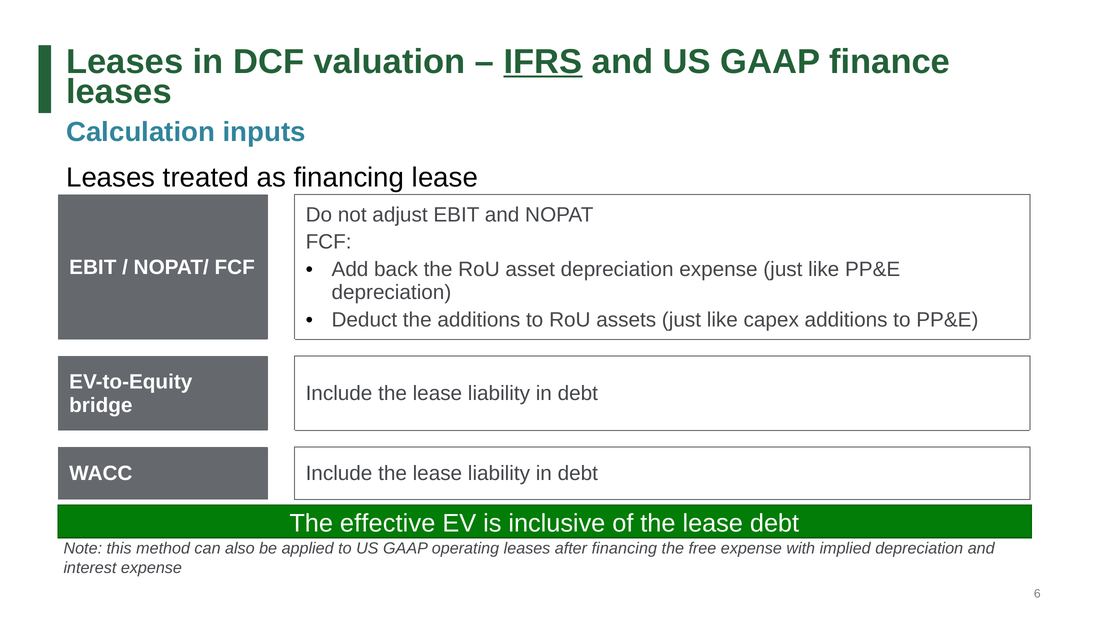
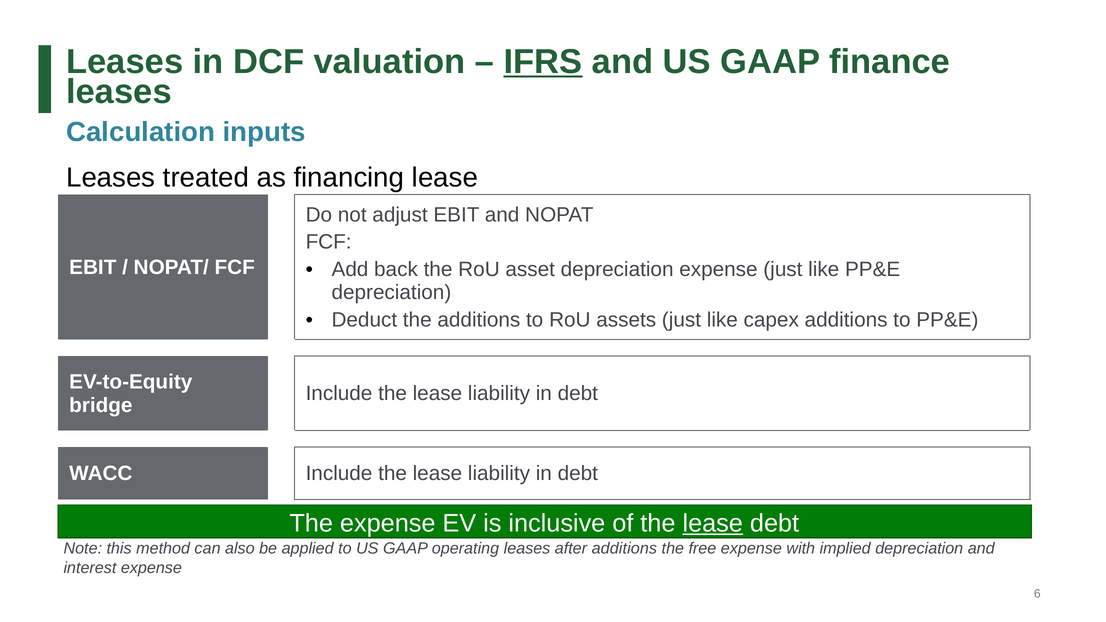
The effective: effective -> expense (388, 523)
lease underline: none -> present (713, 523)
after financing: financing -> additions (624, 549)
